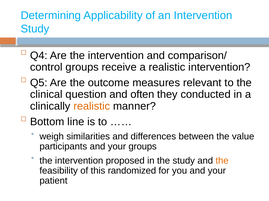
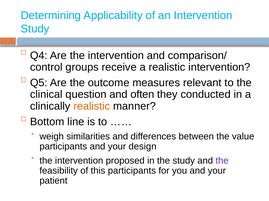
your groups: groups -> design (143, 147)
the colour: orange -> purple (222, 161)
this randomized: randomized -> participants (132, 171)
